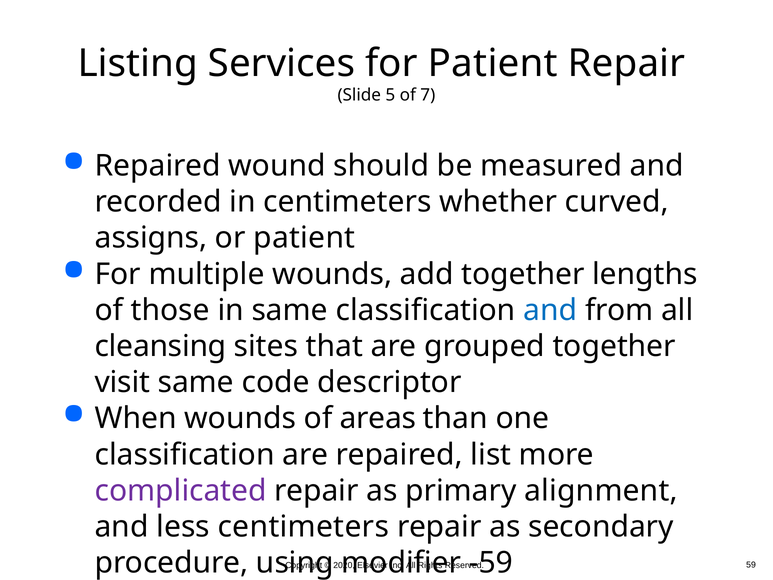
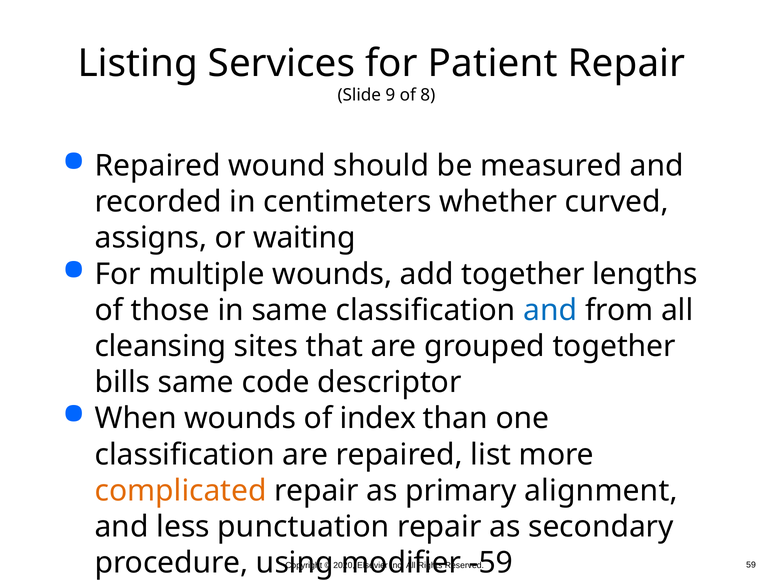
5: 5 -> 9 (390, 95)
7: 7 -> 8 (428, 95)
or patient: patient -> waiting (305, 238)
visit: visit -> bills (122, 382)
areas: areas -> index (378, 418)
complicated colour: purple -> orange (181, 491)
less centimeters: centimeters -> punctuation (303, 527)
